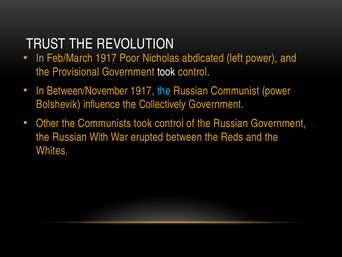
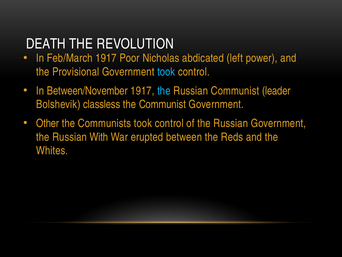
TRUST: TRUST -> DEATH (46, 44)
took colour: white -> light blue (166, 72)
Communist power: power -> leader (276, 91)
influence: influence -> classless (102, 104)
the Collectively: Collectively -> Communist (162, 104)
